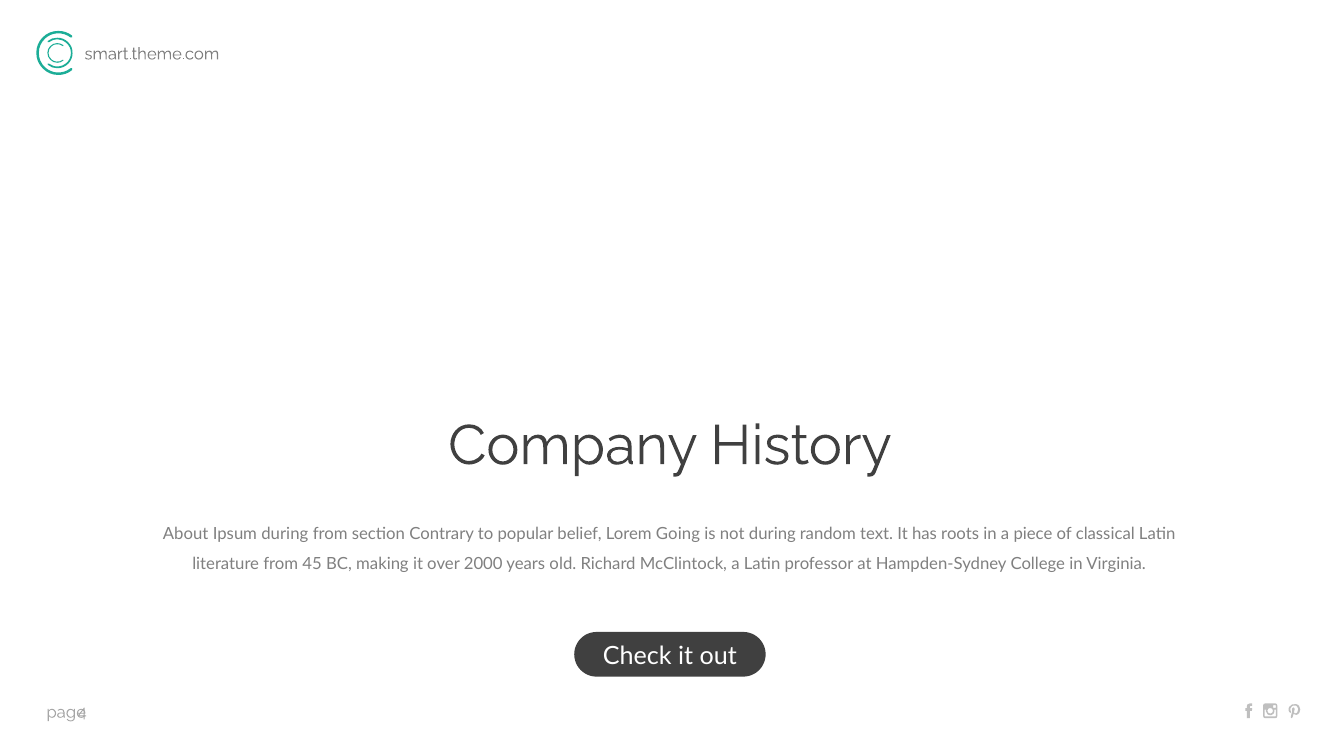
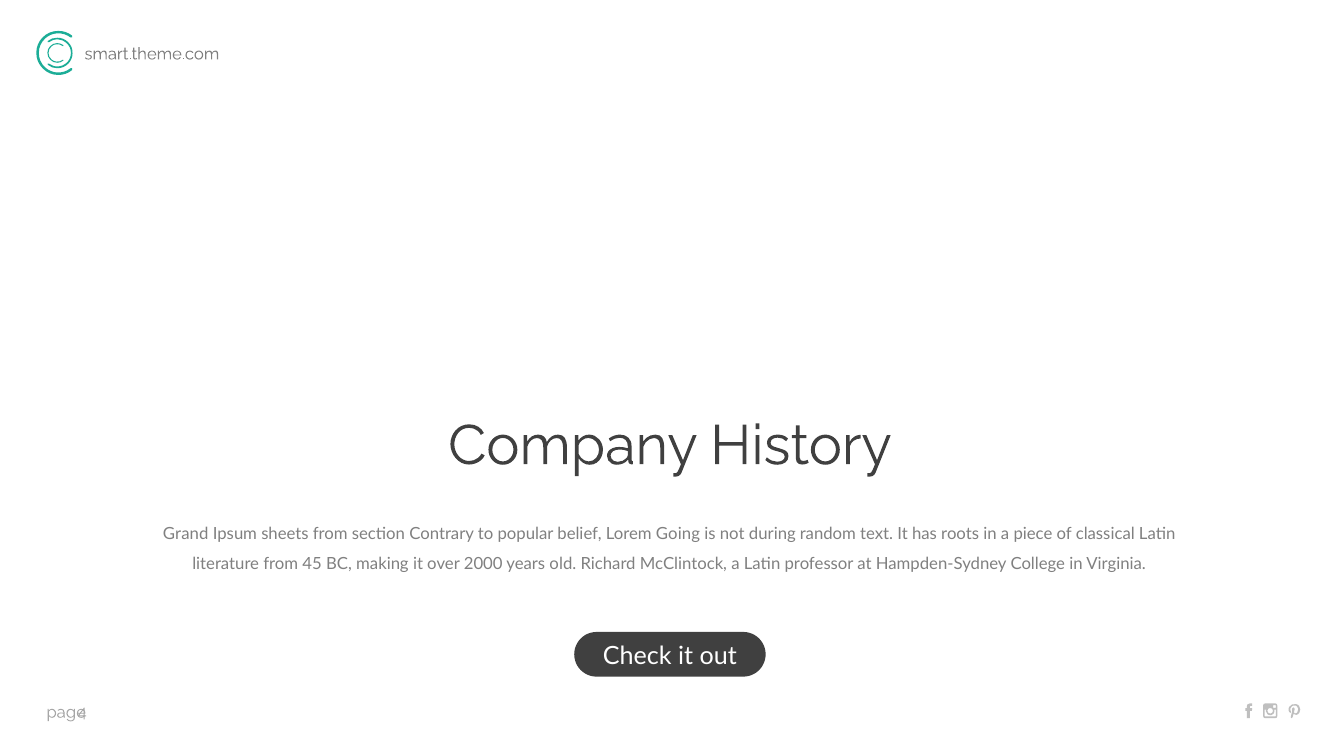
About: About -> Grand (186, 534)
Ipsum during: during -> sheets (285, 534)
